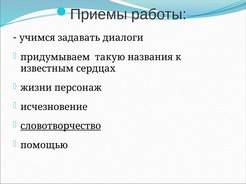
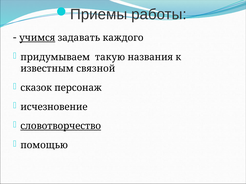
учимся underline: none -> present (37, 38)
диалоги: диалоги -> каждого (123, 38)
сердцах: сердцах -> связной (96, 69)
жизни: жизни -> сказок (36, 88)
